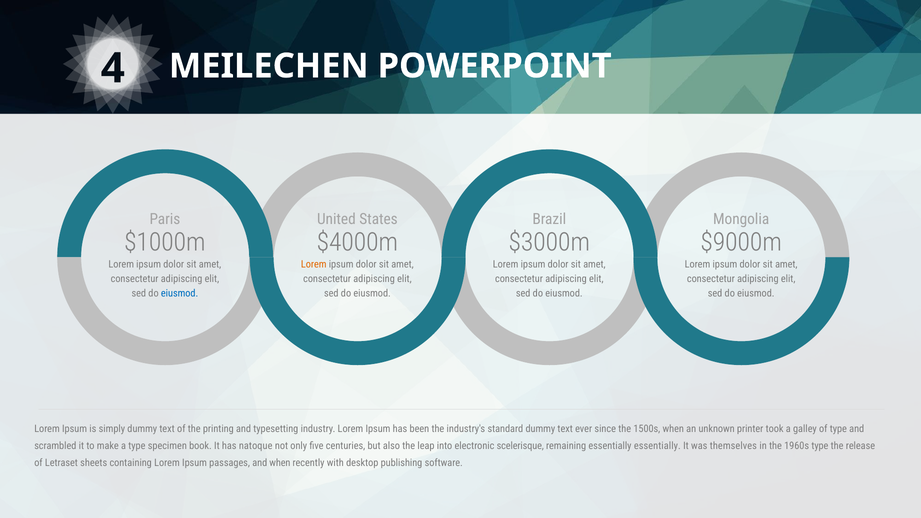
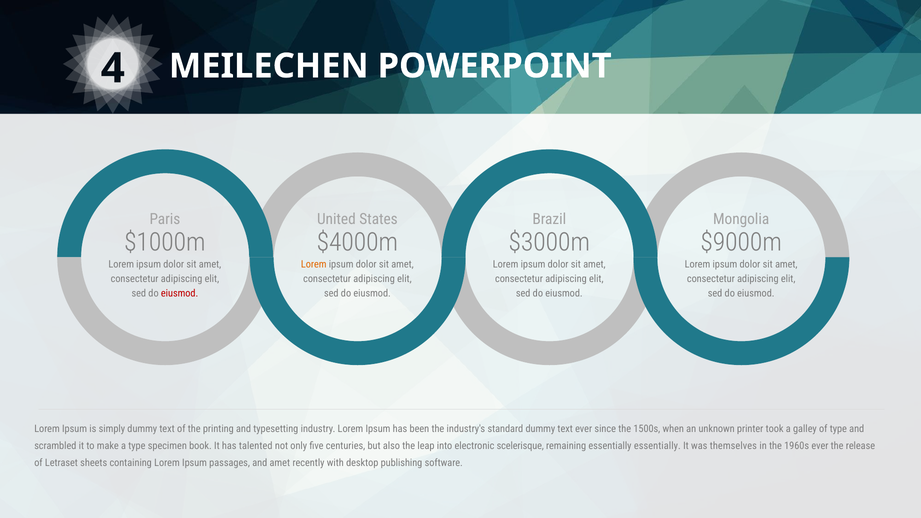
eiusmod colour: blue -> red (180, 294)
natoque: natoque -> talented (256, 446)
1960s type: type -> ever (820, 446)
and when: when -> amet (280, 463)
